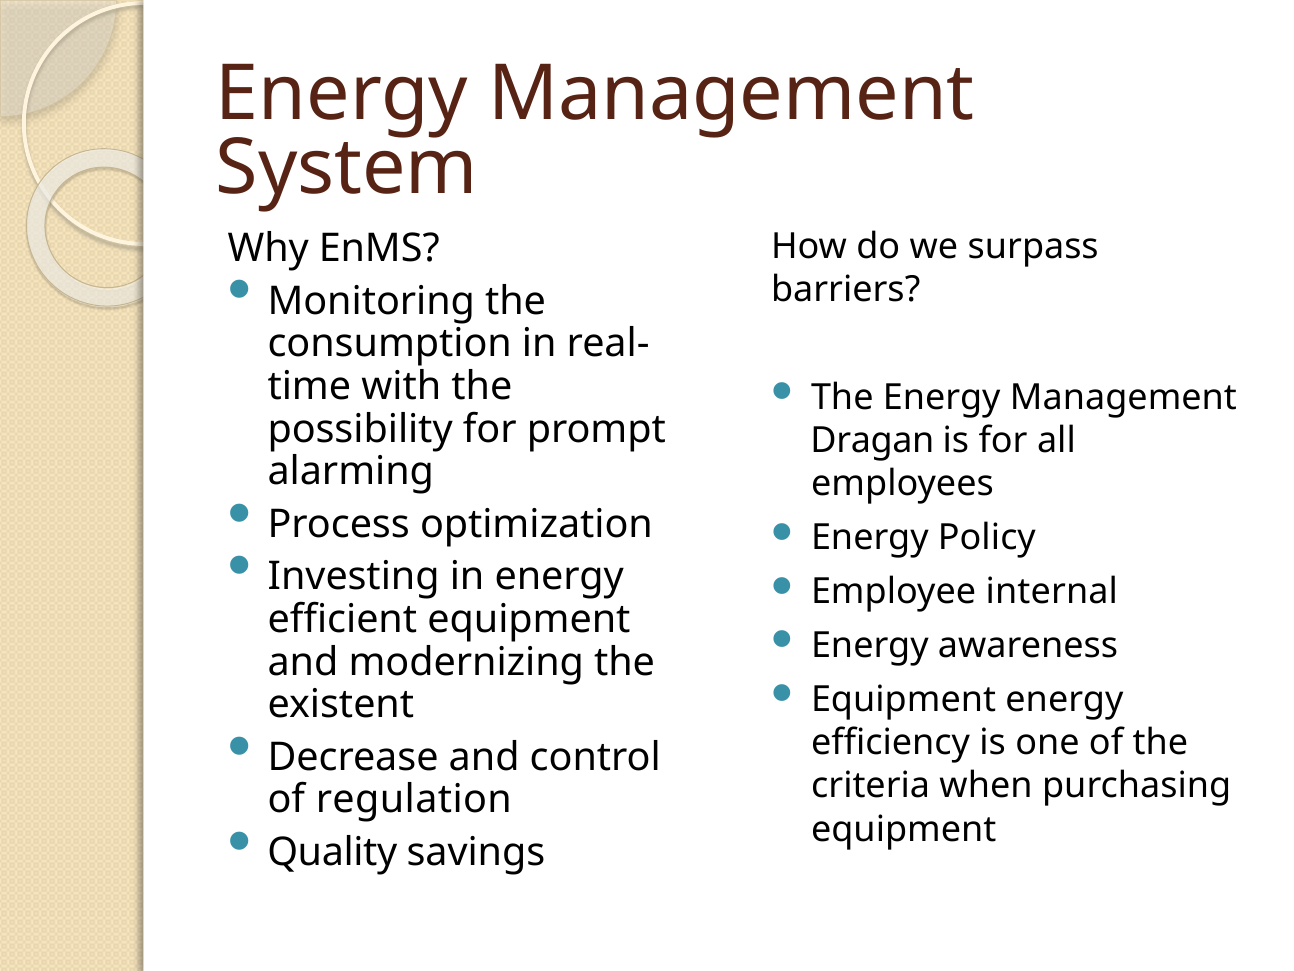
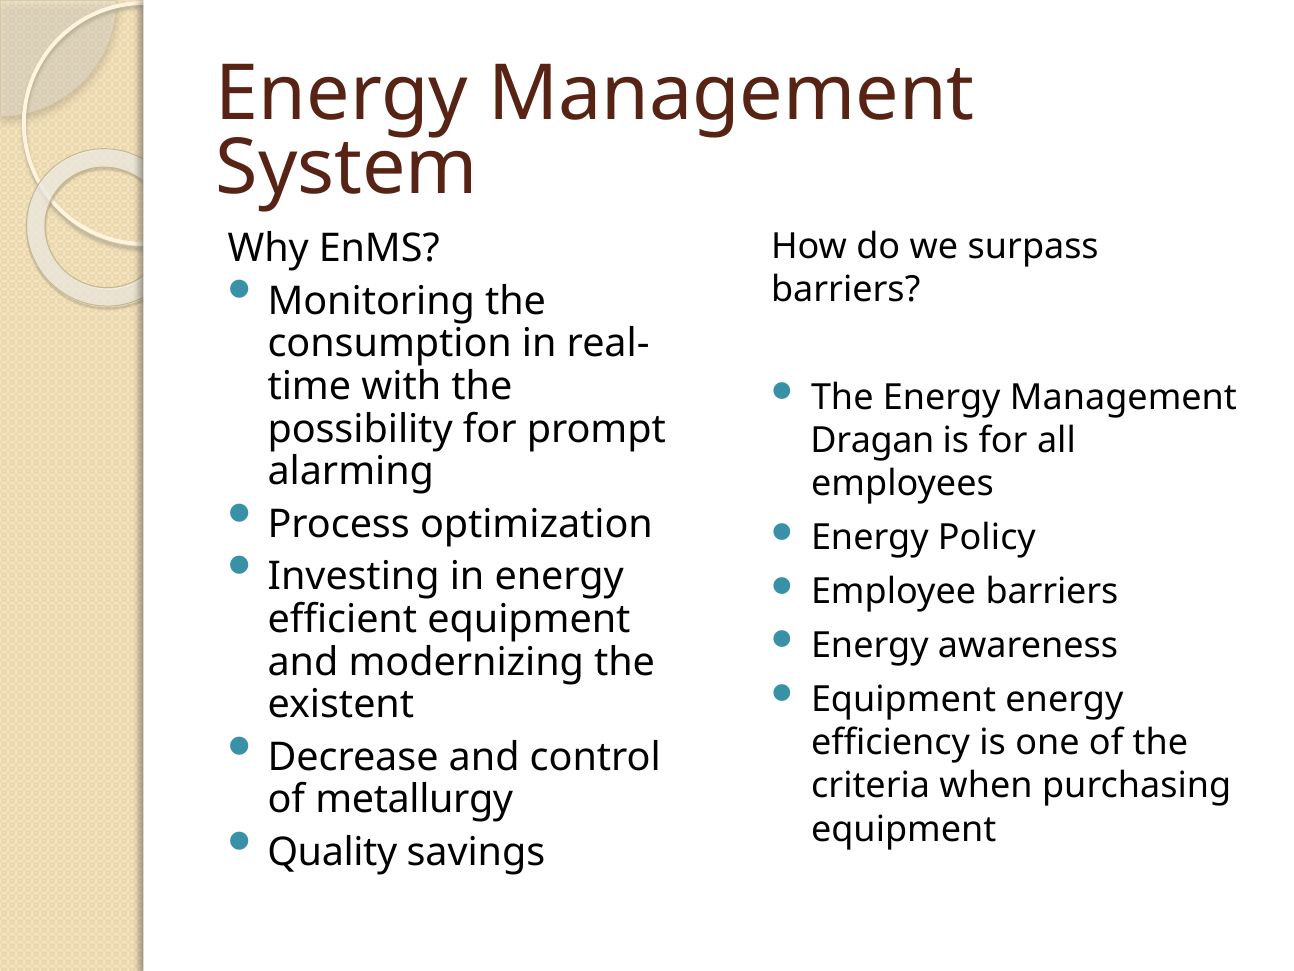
Employee internal: internal -> barriers (1052, 591)
regulation: regulation -> metallurgy (414, 800)
